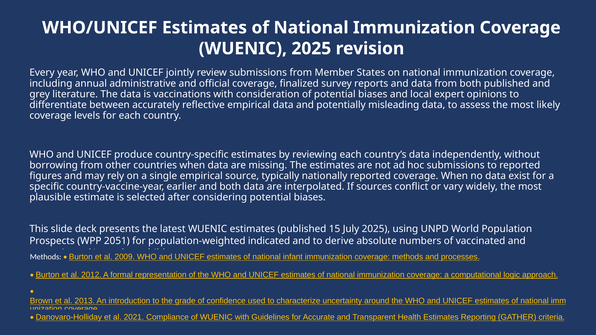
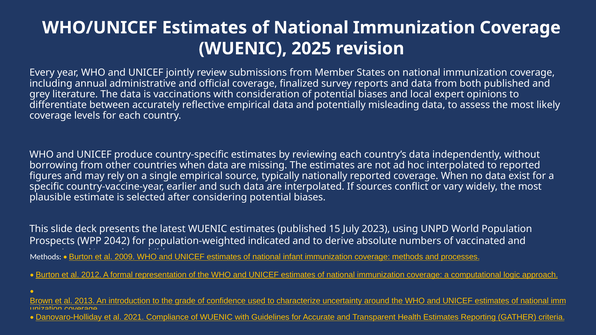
hoc submissions: submissions -> interpolated (456, 165)
and both: both -> such (230, 187)
July 2025: 2025 -> 2023 (376, 229)
2051: 2051 -> 2042 (117, 241)
